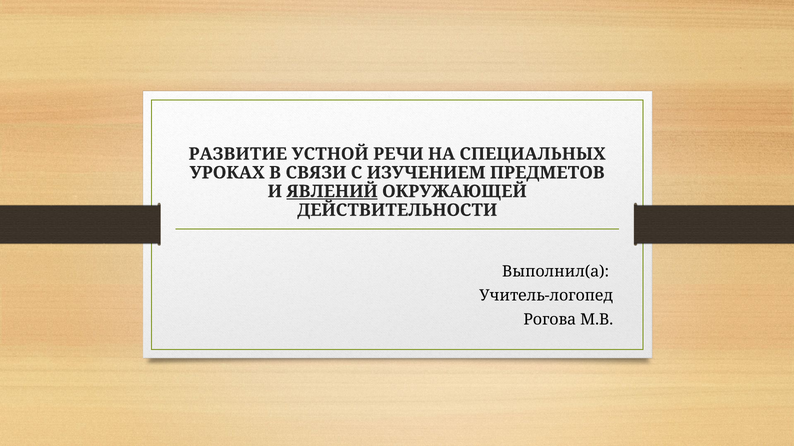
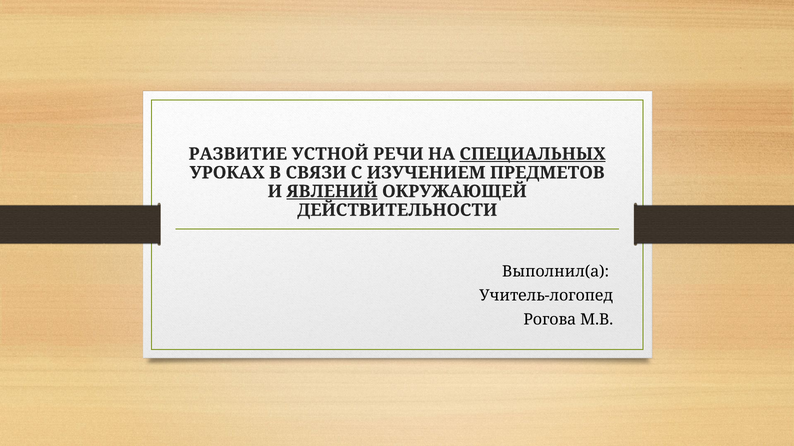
СПЕЦИАЛЬНЫХ underline: none -> present (533, 154)
